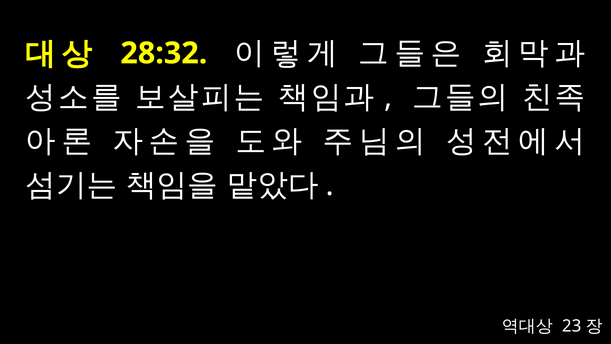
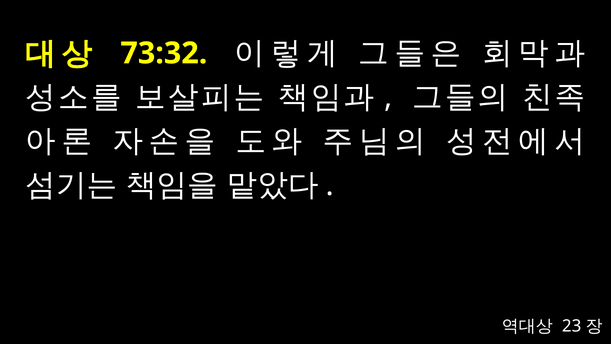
28:32: 28:32 -> 73:32 (164, 53)
